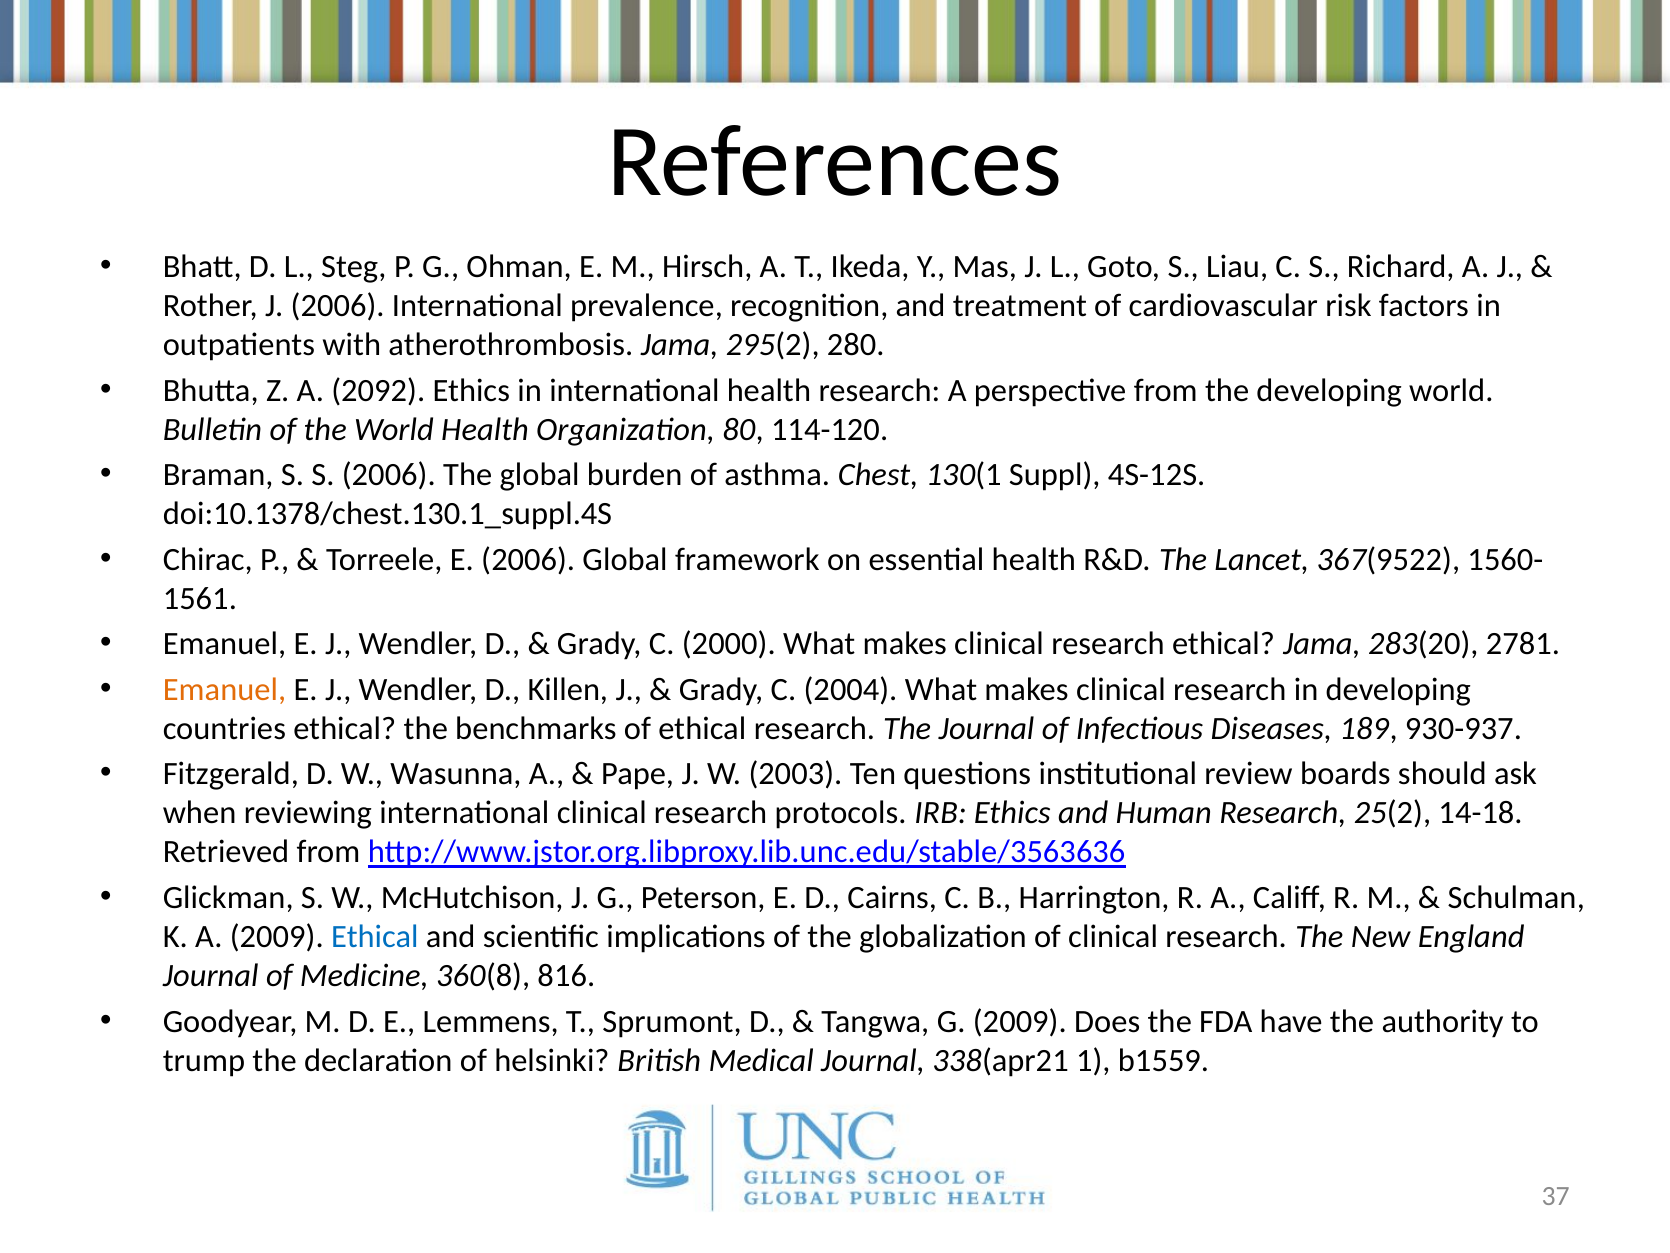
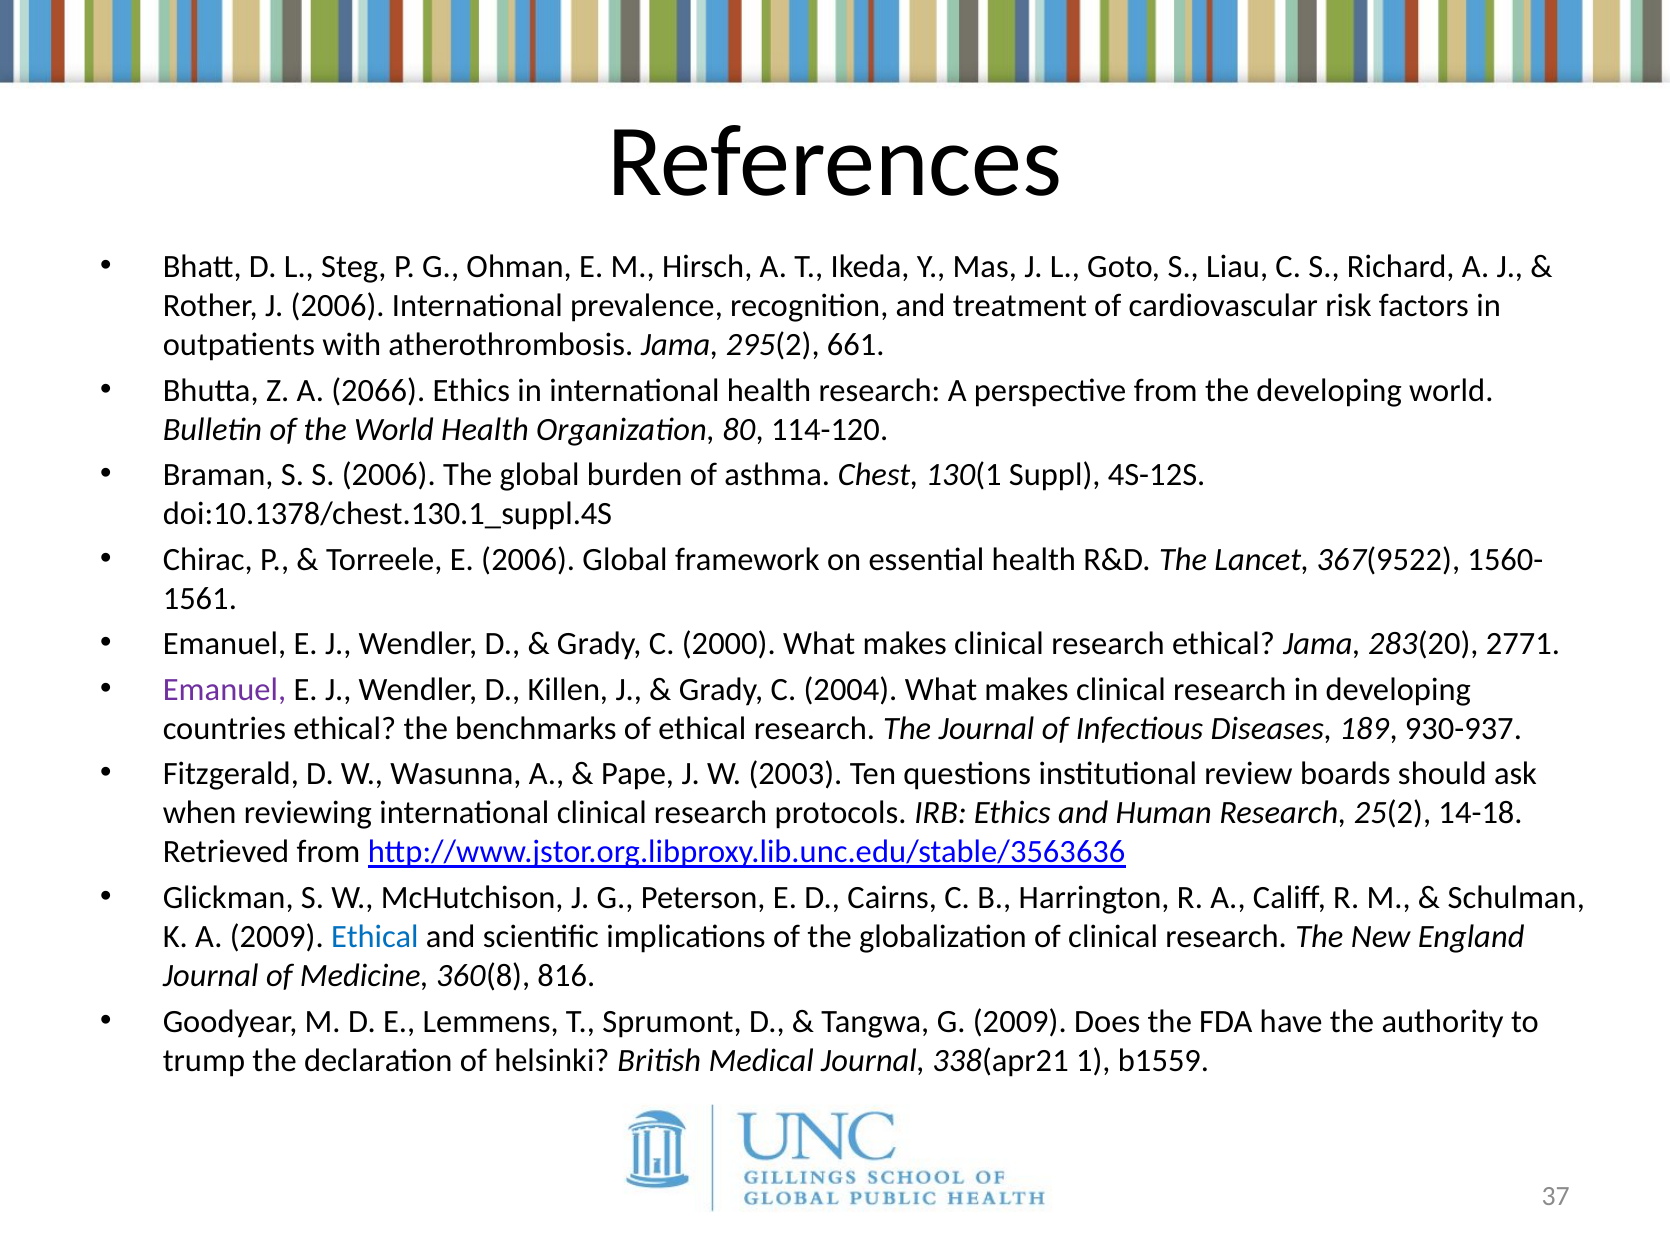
280: 280 -> 661 (856, 345)
2092: 2092 -> 2066 (378, 390)
2781: 2781 -> 2771 (1523, 644)
Emanuel colour: orange -> purple (224, 689)
